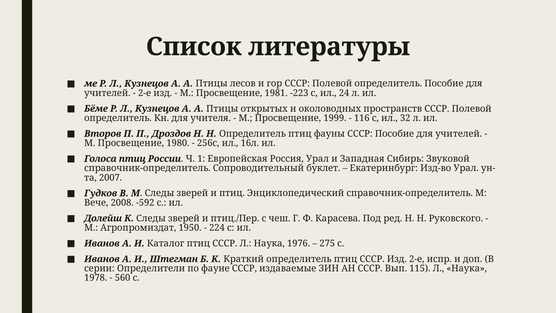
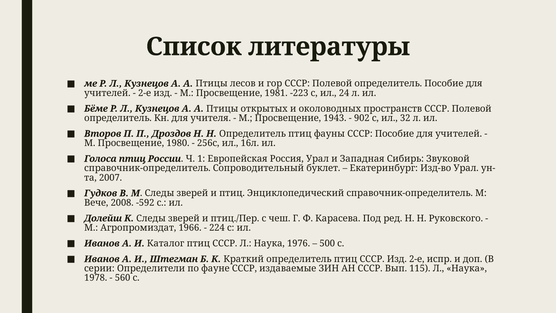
1999: 1999 -> 1943 (335, 118)
116: 116 -> 902 (362, 118)
1950: 1950 -> 1966 (190, 228)
275: 275 -> 500 (327, 243)
